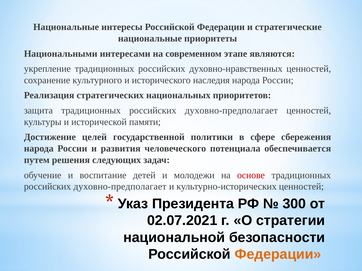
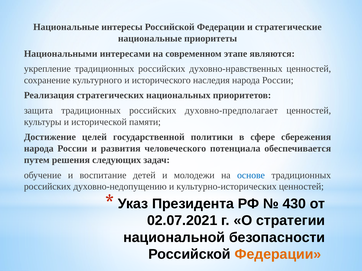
основе colour: red -> blue (251, 175)
духовно-предполагает: духовно-предполагает -> духовно-недопущению (120, 187)
300: 300 -> 430 (294, 204)
